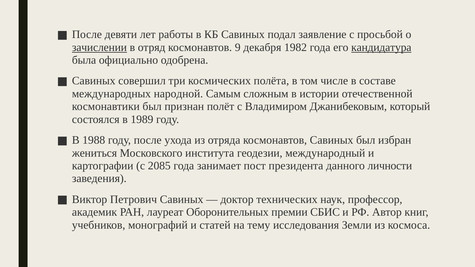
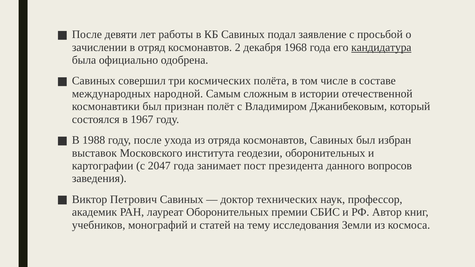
зачислении underline: present -> none (99, 47)
9: 9 -> 2 (238, 47)
1982: 1982 -> 1968 (296, 47)
1989: 1989 -> 1967 (142, 119)
жениться: жениться -> выставок (94, 153)
геодезии международный: международный -> оборонительных (325, 153)
2085: 2085 -> 2047 (159, 166)
личности: личности -> вопросов (390, 166)
